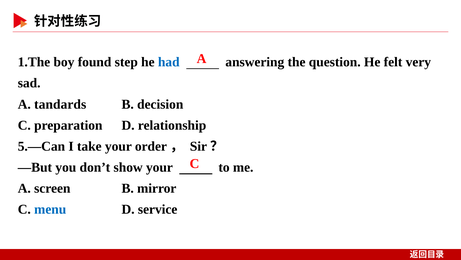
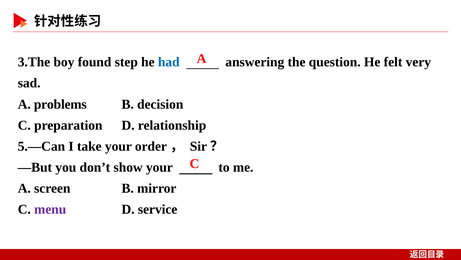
1.The: 1.The -> 3.The (34, 62)
tandards: tandards -> problems (60, 104)
menu colour: blue -> purple (50, 209)
